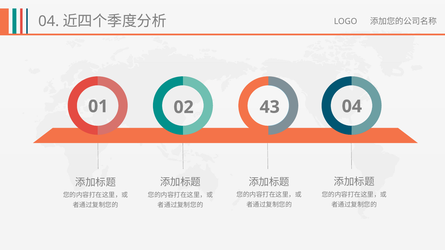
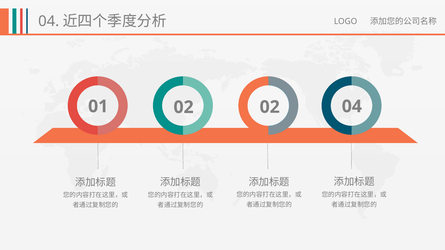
01 43: 43 -> 02 (270, 107)
